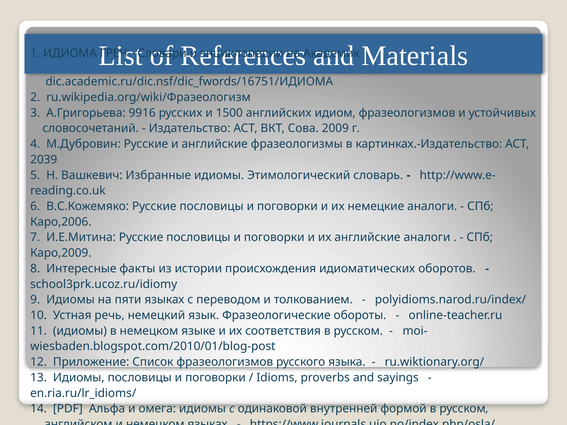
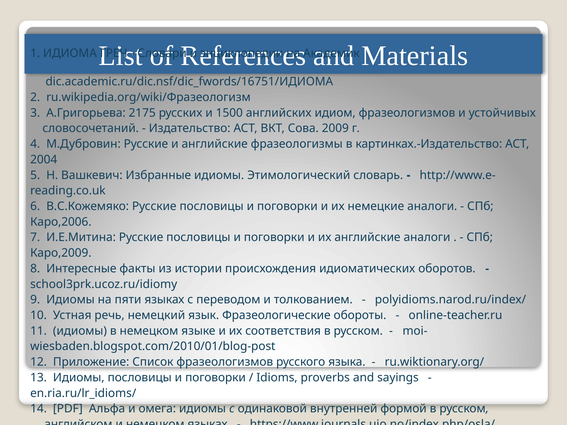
9916: 9916 -> 2175 (142, 113)
2039: 2039 -> 2004 (44, 160)
